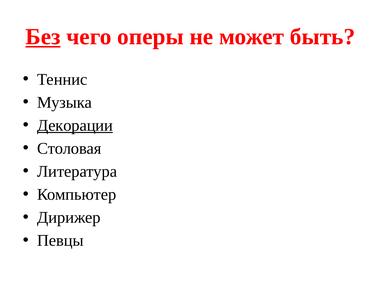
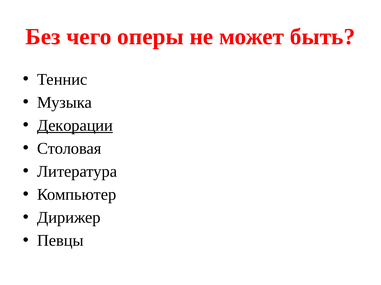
Без underline: present -> none (43, 37)
